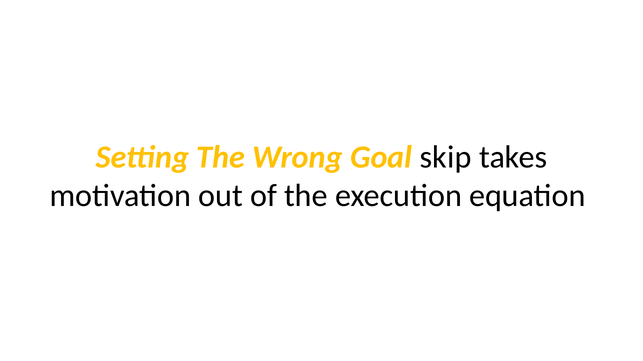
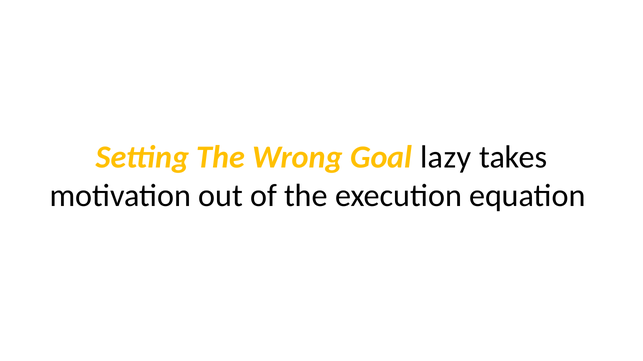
skip: skip -> lazy (446, 157)
